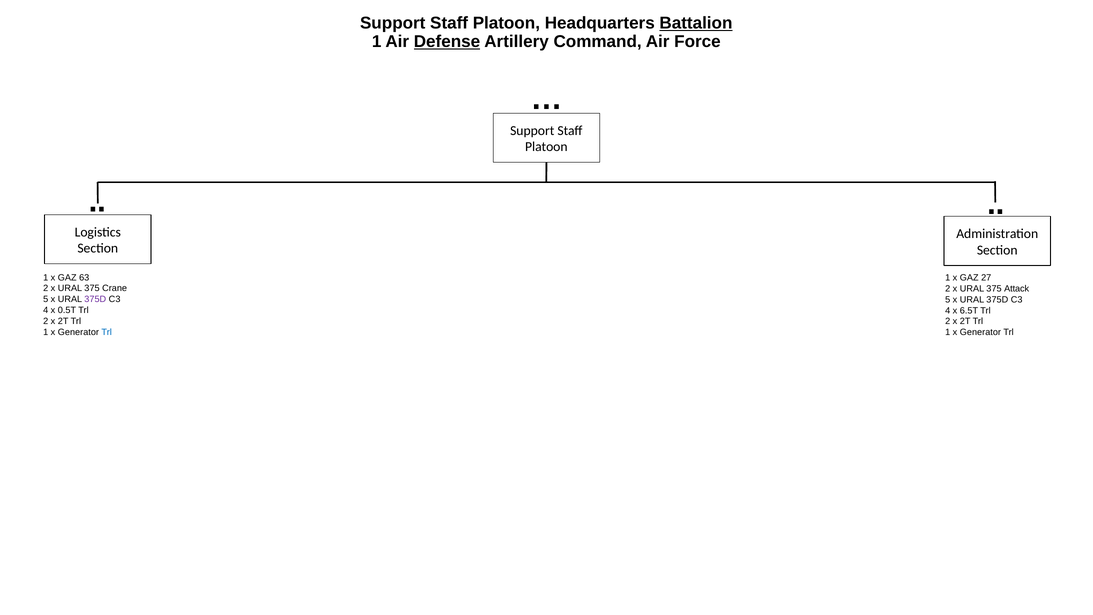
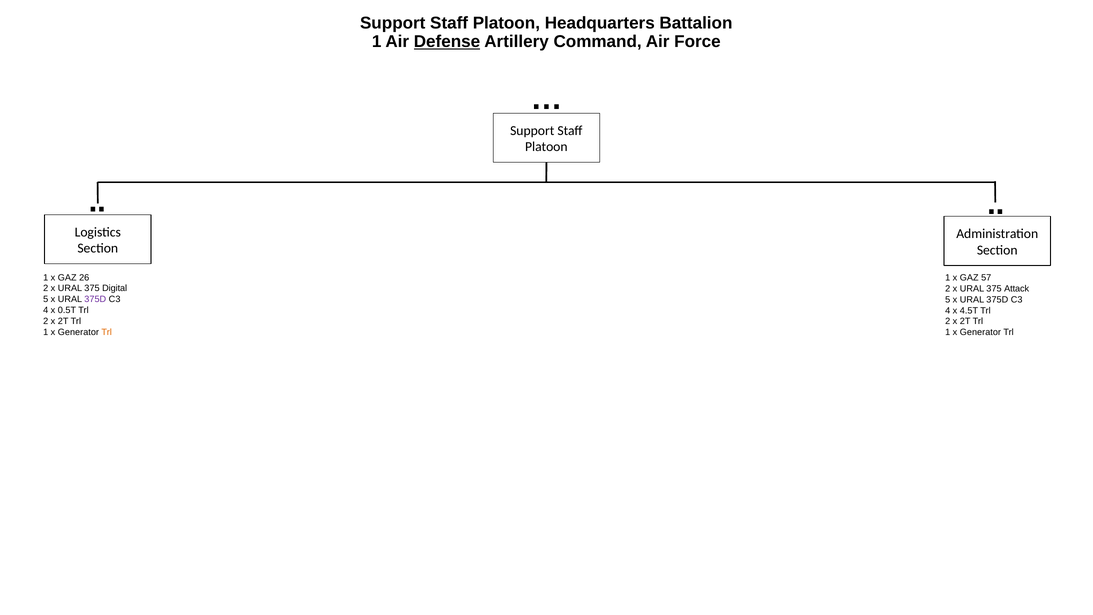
Battalion underline: present -> none (696, 23)
63: 63 -> 26 (84, 277)
27: 27 -> 57 (986, 278)
Crane: Crane -> Digital (115, 288)
6.5T: 6.5T -> 4.5T (969, 310)
Trl colour: blue -> orange (107, 332)
